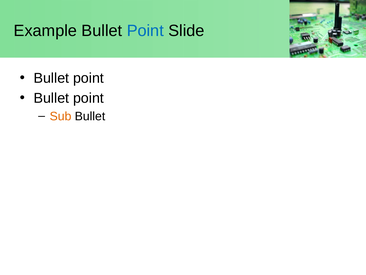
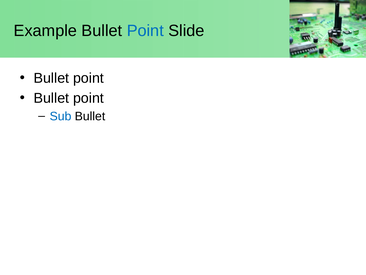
Sub colour: orange -> blue (61, 116)
